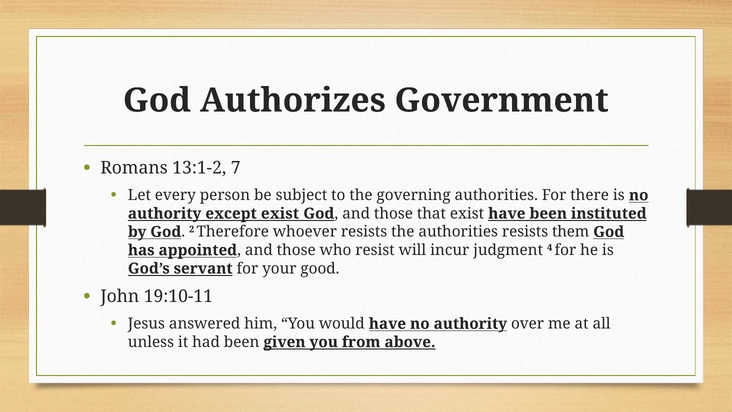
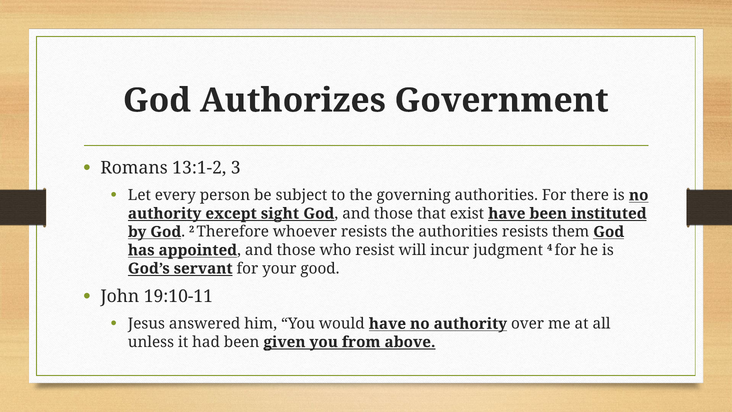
7: 7 -> 3 (236, 168)
except exist: exist -> sight (280, 213)
